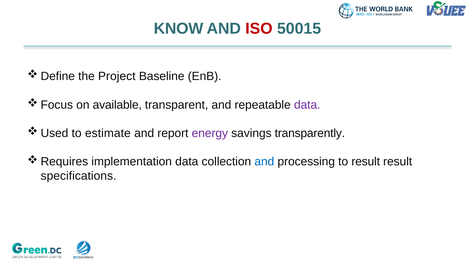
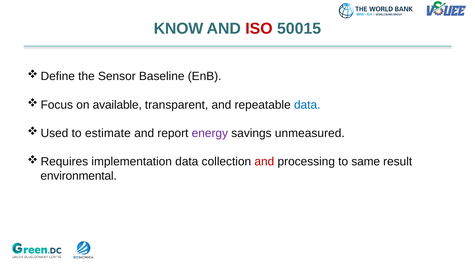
Project: Project -> Sensor (117, 76)
data colour: purple -> blue (307, 105)
transparently: transparently -> unmeasured (310, 133)
and colour: blue -> red (264, 162)
to result: result -> same (366, 162)
specifications: specifications -> environmental (79, 176)
